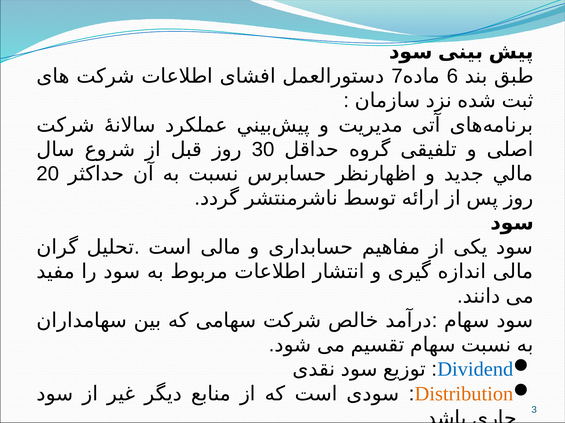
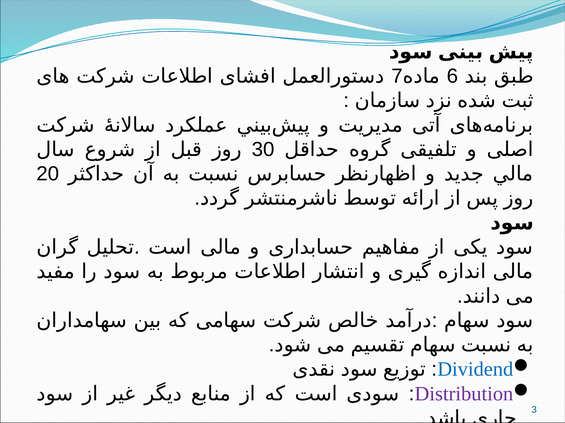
Distribution colour: orange -> purple (464, 394)
